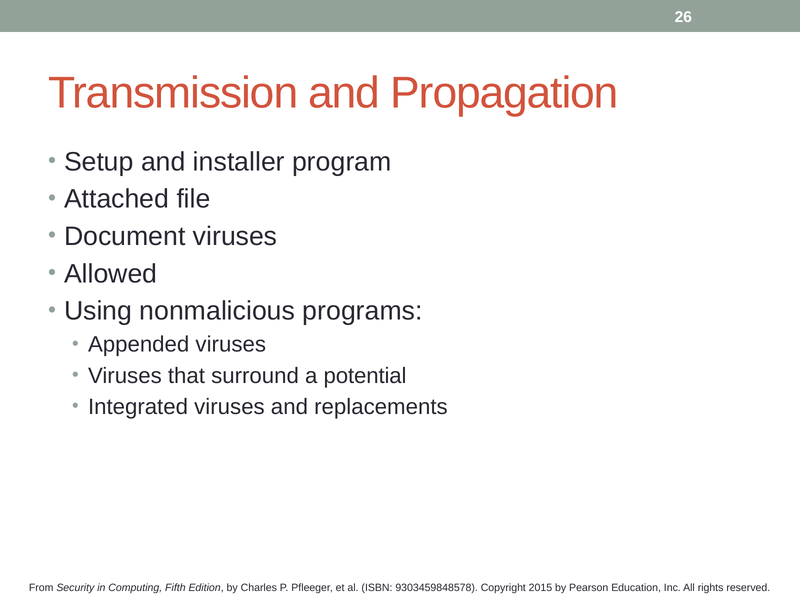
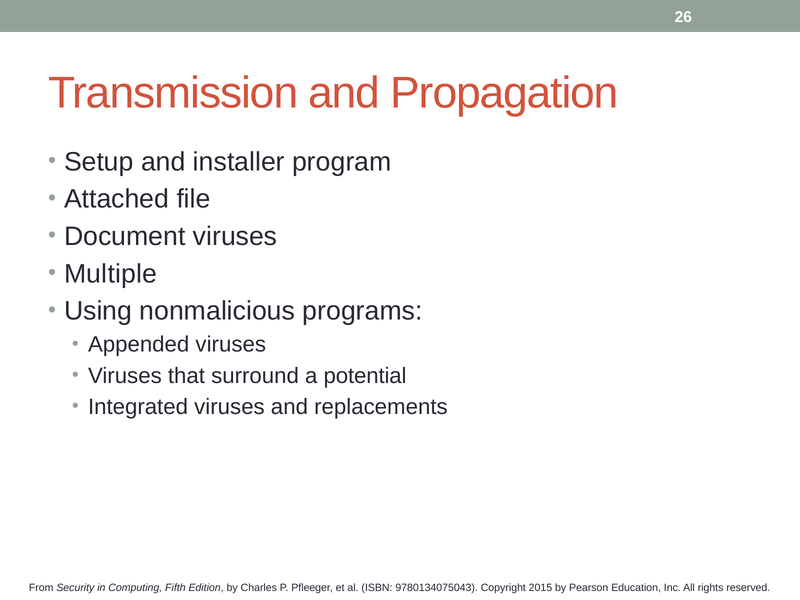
Allowed: Allowed -> Multiple (111, 274)
9303459848578: 9303459848578 -> 9780134075043 (437, 588)
